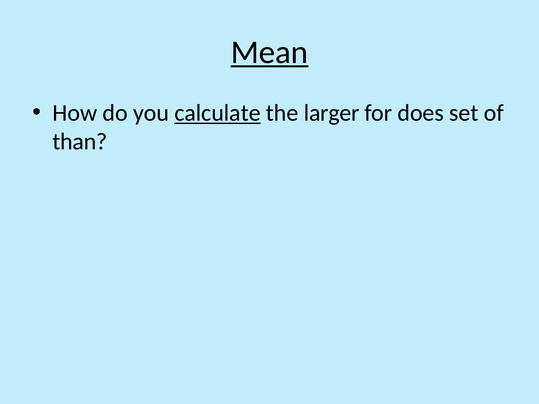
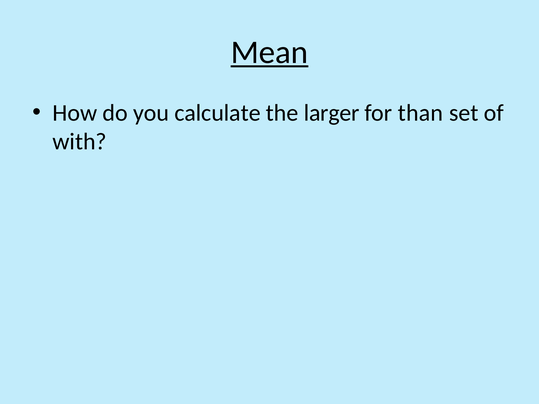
calculate underline: present -> none (218, 113)
does: does -> than (421, 113)
than: than -> with (80, 142)
